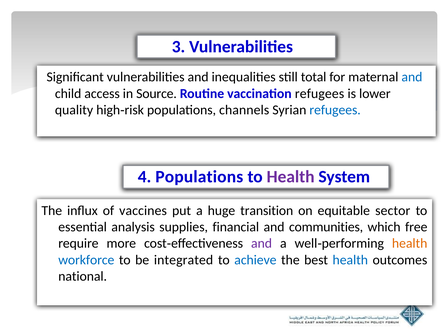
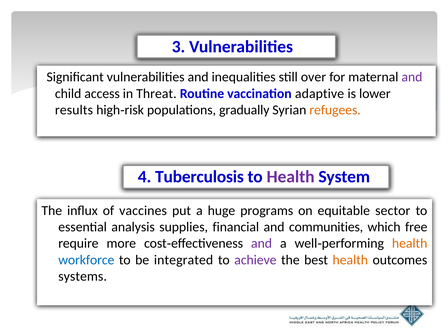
total: total -> over (313, 77)
and colour: blue -> purple (412, 77)
Source: Source -> Threat (156, 94)
vaccination refugees: refugees -> adaptive (320, 94)
quality: quality -> results (74, 110)
channels: channels -> gradually (244, 110)
refugees colour: blue -> orange (335, 110)
4 Populations: Populations -> Tuberculosis (199, 177)
transition: transition -> programs (267, 211)
achieve colour: blue -> purple (255, 260)
health colour: blue -> orange (350, 260)
national: national -> systems (83, 276)
